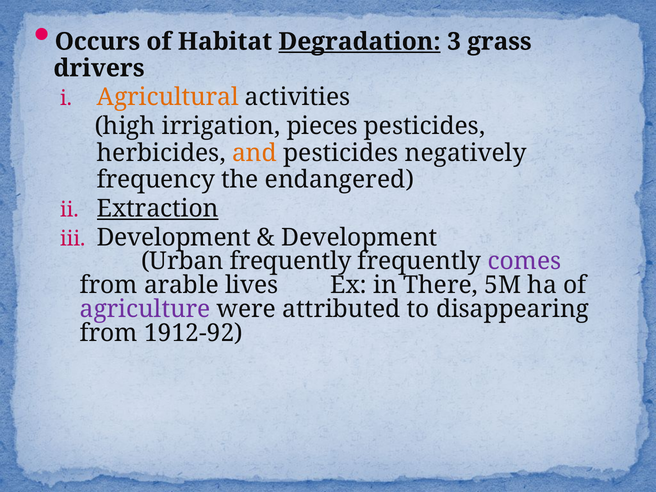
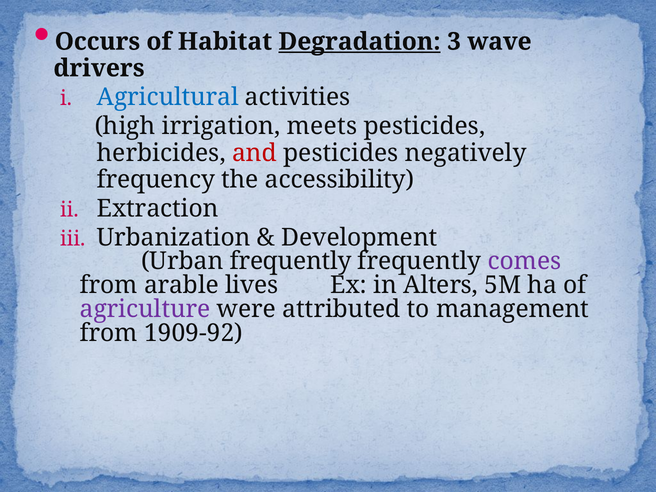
grass: grass -> wave (499, 42)
Agricultural colour: orange -> blue (168, 97)
pieces: pieces -> meets (322, 126)
and colour: orange -> red (254, 153)
endangered: endangered -> accessibility (340, 180)
Extraction underline: present -> none (158, 209)
Development: Development -> Urbanization (174, 238)
There: There -> Alters (441, 285)
disappearing: disappearing -> management (513, 309)
1912-92: 1912-92 -> 1909-92 (193, 333)
